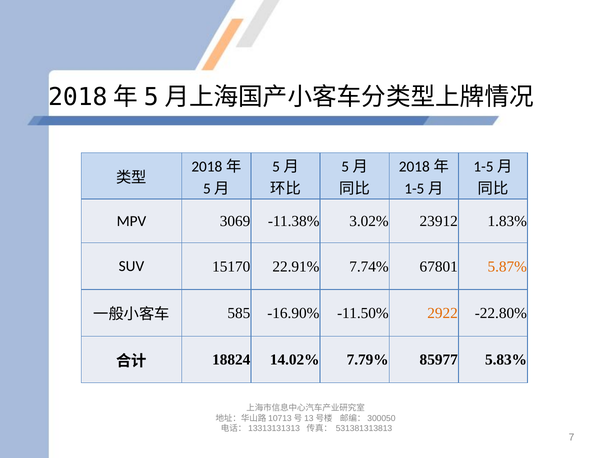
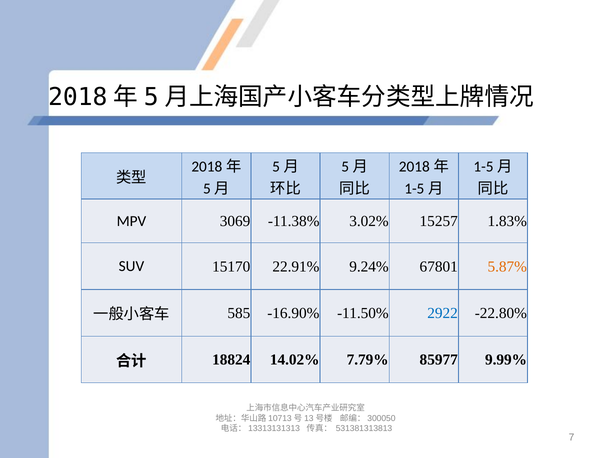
23912: 23912 -> 15257 (439, 222)
7.74%: 7.74% -> 9.24% (369, 267)
2922 colour: orange -> blue (443, 313)
5.83%: 5.83% -> 9.99% (506, 360)
